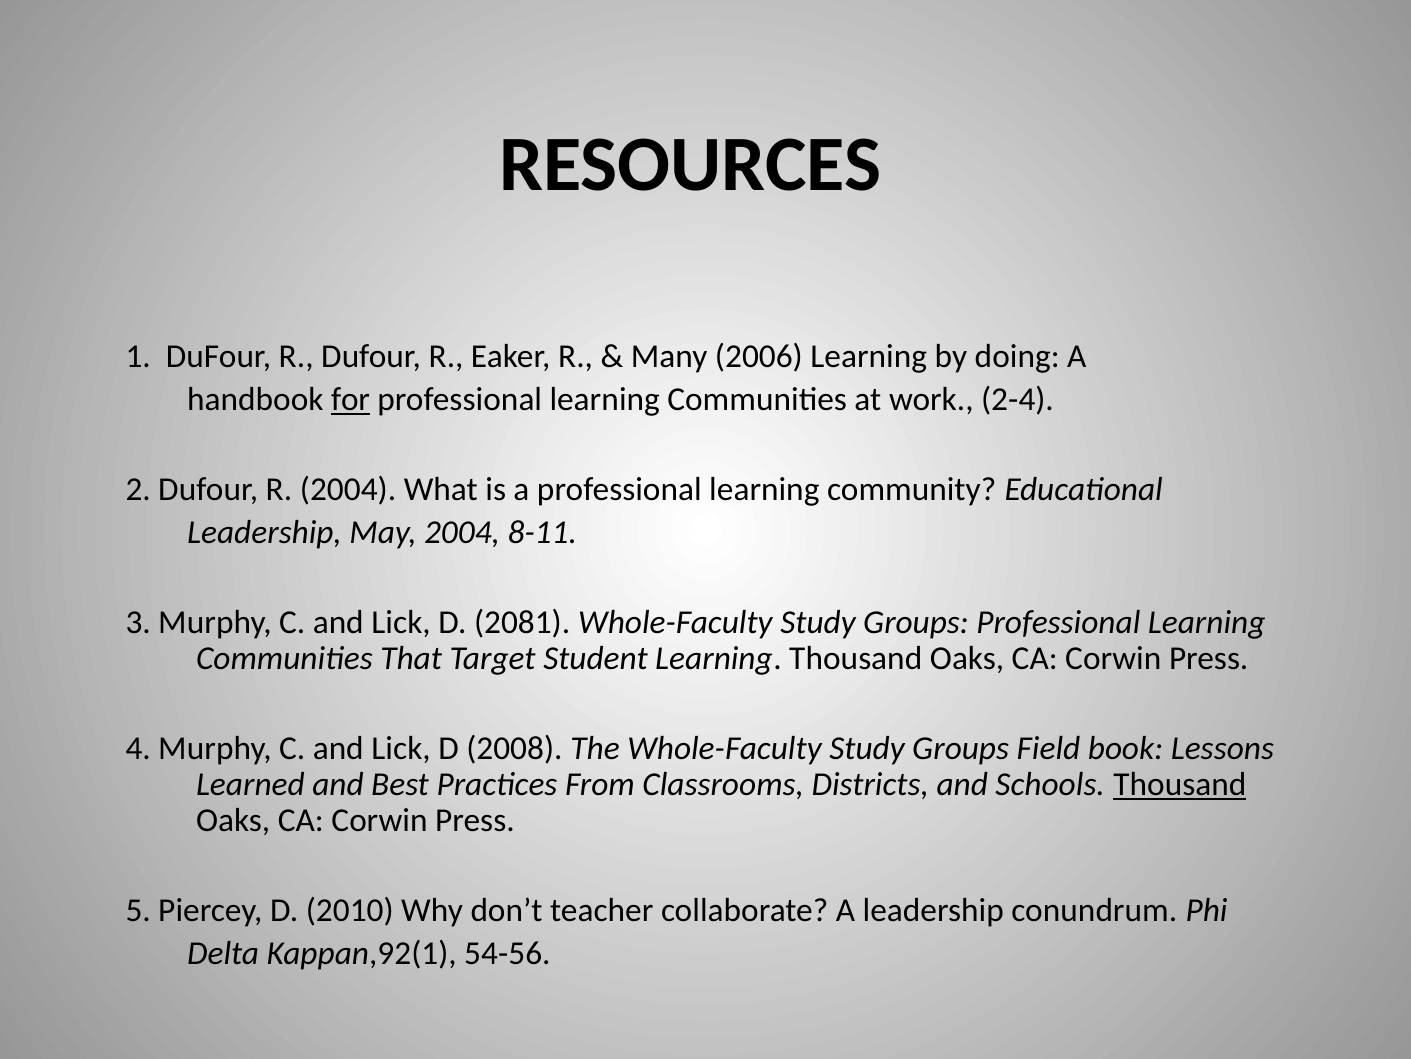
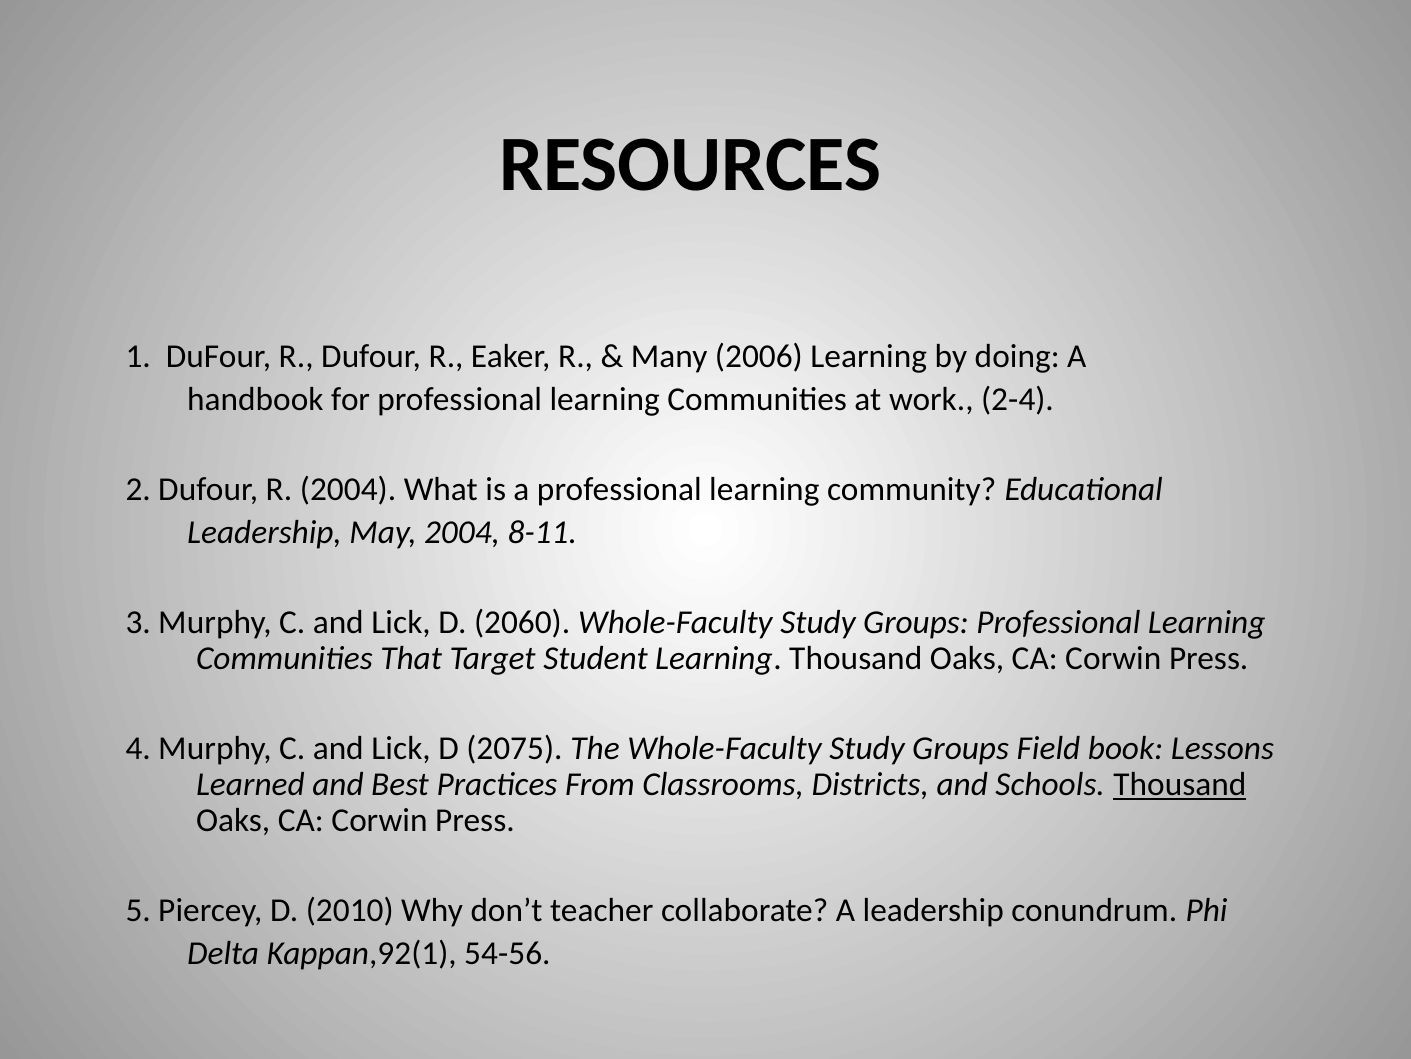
for underline: present -> none (351, 399)
2081: 2081 -> 2060 (522, 622)
2008: 2008 -> 2075 (514, 748)
